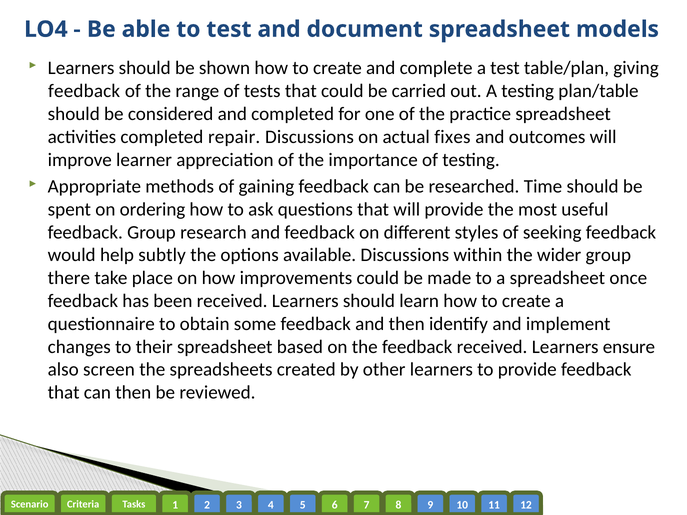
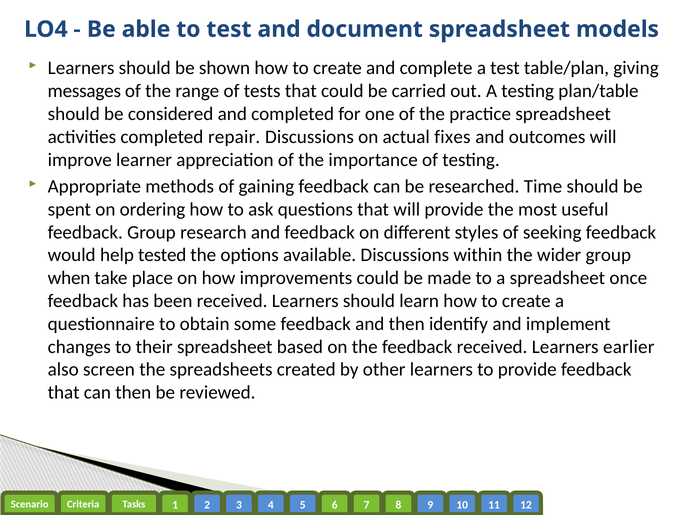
feedback: feedback -> messages (84, 91)
subtly: subtly -> tested (162, 255)
there: there -> when (69, 278)
ensure: ensure -> earlier (629, 347)
